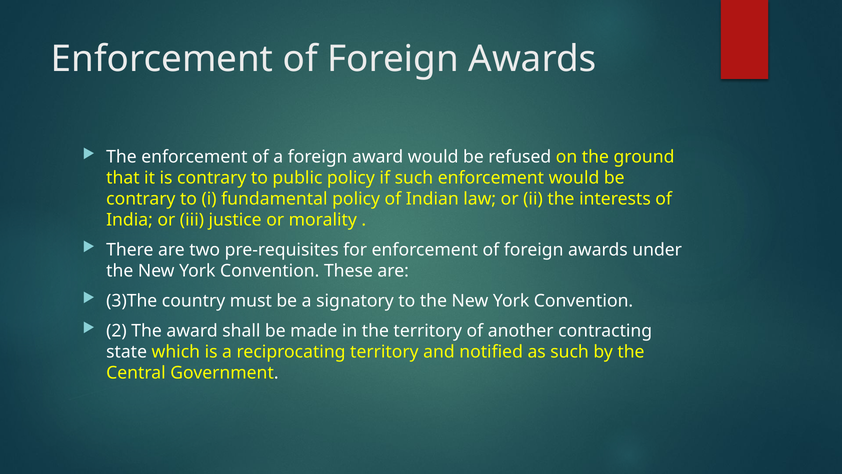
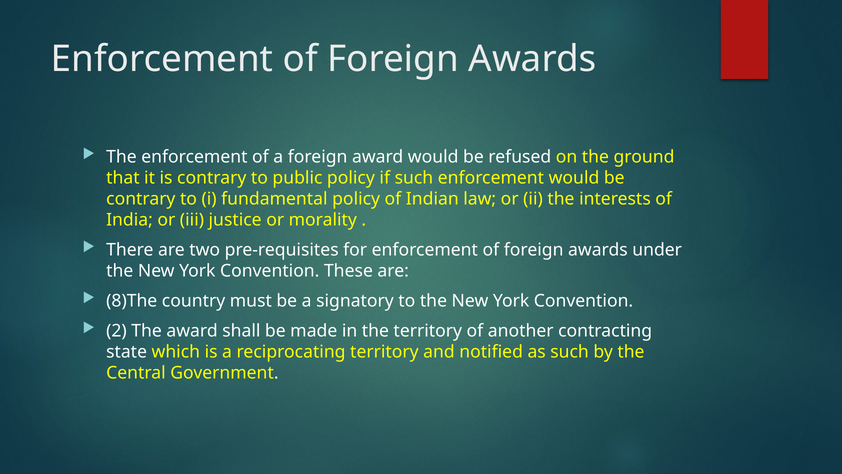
3)The: 3)The -> 8)The (132, 301)
